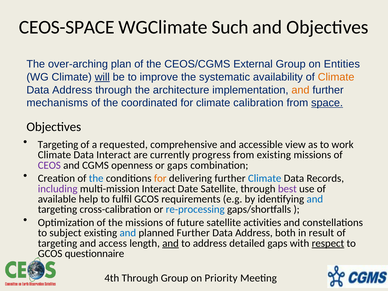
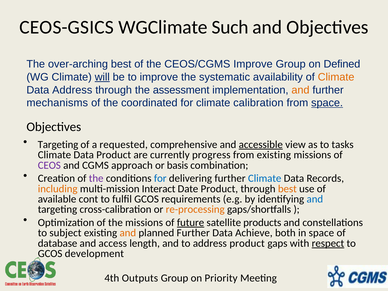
CEOS-SPACE: CEOS-SPACE -> CEOS-GSICS (67, 27)
over-arching plan: plan -> best (121, 64)
CEOS/CGMS External: External -> Improve (253, 64)
Entities: Entities -> Defined (342, 64)
architecture: architecture -> assessment (181, 90)
accessible underline: none -> present (261, 145)
work: work -> tasks (343, 145)
Data Interact: Interact -> Product (114, 155)
openness: openness -> approach (132, 165)
or gaps: gaps -> basis (177, 165)
the colour: blue -> purple (96, 178)
for colour: orange -> blue (160, 178)
including colour: purple -> orange (58, 189)
Date Satellite: Satellite -> Product (219, 189)
best colour: purple -> orange (287, 189)
help: help -> cont (88, 199)
re-processing colour: blue -> orange (195, 209)
future underline: none -> present (191, 223)
activities: activities -> products (262, 223)
and colour: blue -> orange (128, 233)
Address: Address -> Achieve (254, 233)
in result: result -> space (321, 233)
targeting: targeting -> database (58, 243)
and underline: present -> none (171, 243)
address detailed: detailed -> product (247, 243)
questionnaire: questionnaire -> development (94, 254)
4th Through: Through -> Outputs (140, 278)
